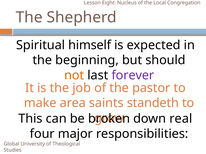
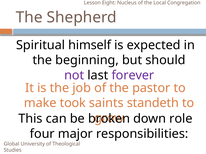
not colour: orange -> purple (74, 75)
area: area -> took (73, 103)
real: real -> role (181, 119)
